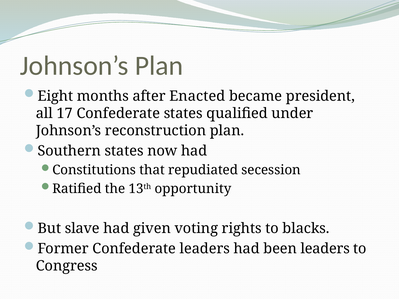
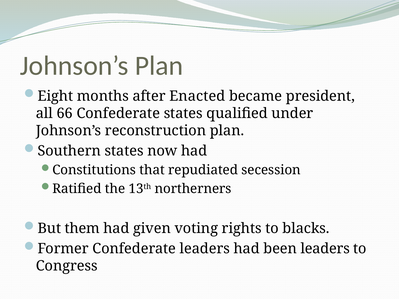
17: 17 -> 66 (65, 113)
opportunity: opportunity -> northerners (193, 189)
slave: slave -> them (82, 229)
